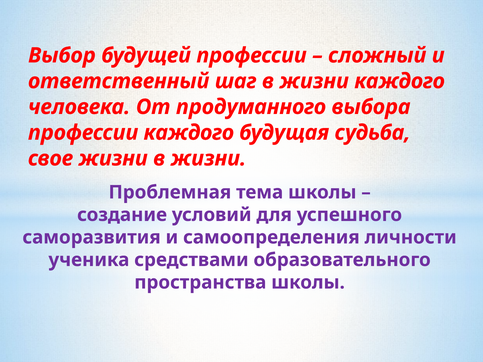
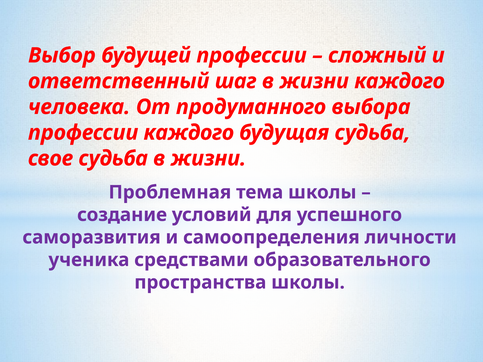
свое жизни: жизни -> судьба (113, 159)
